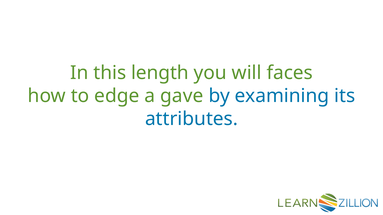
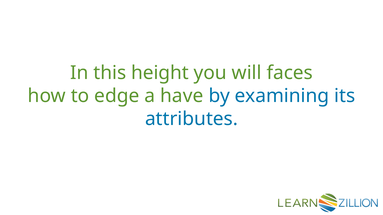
length: length -> height (160, 73)
gave: gave -> have (182, 96)
